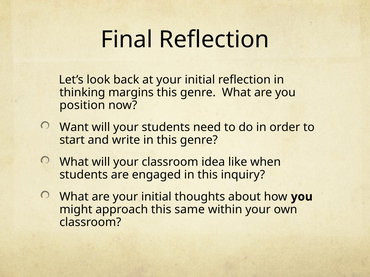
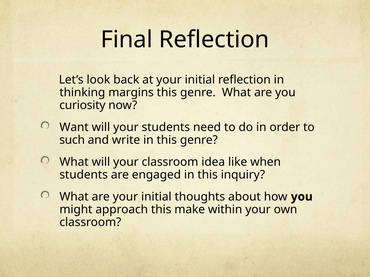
position: position -> curiosity (82, 105)
start: start -> such (72, 140)
same: same -> make (190, 210)
